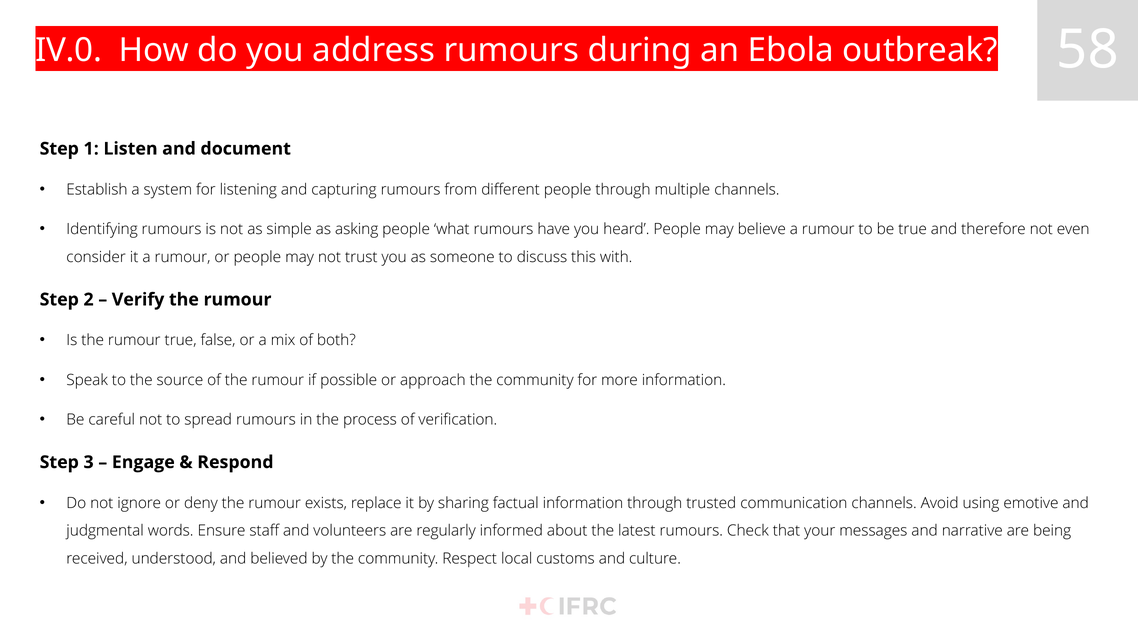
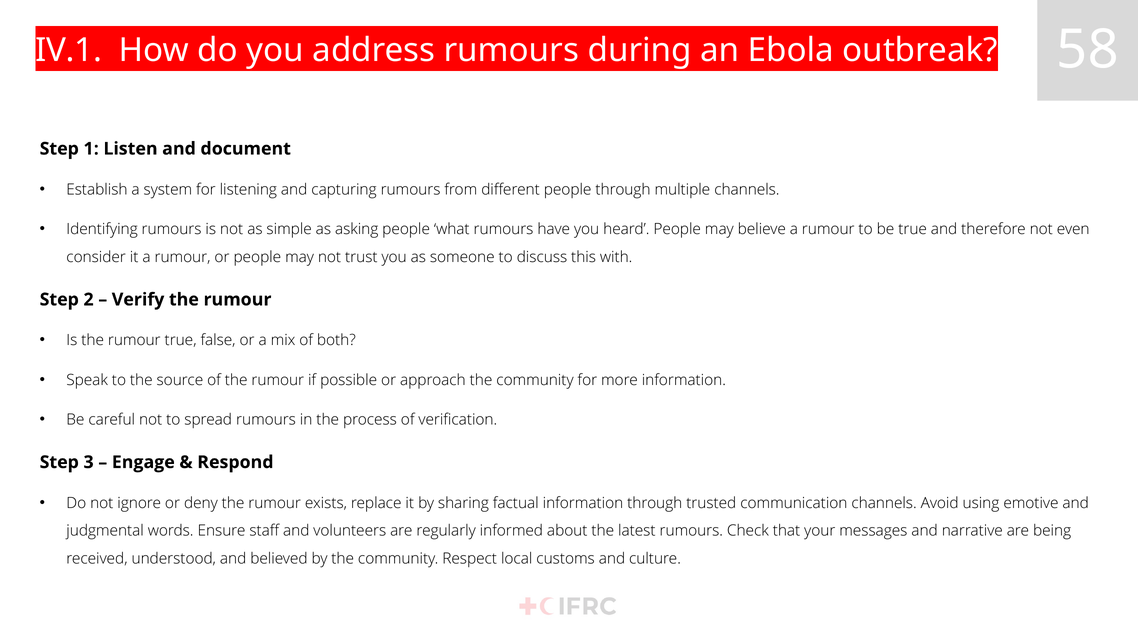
IV.0: IV.0 -> IV.1 (69, 50)
